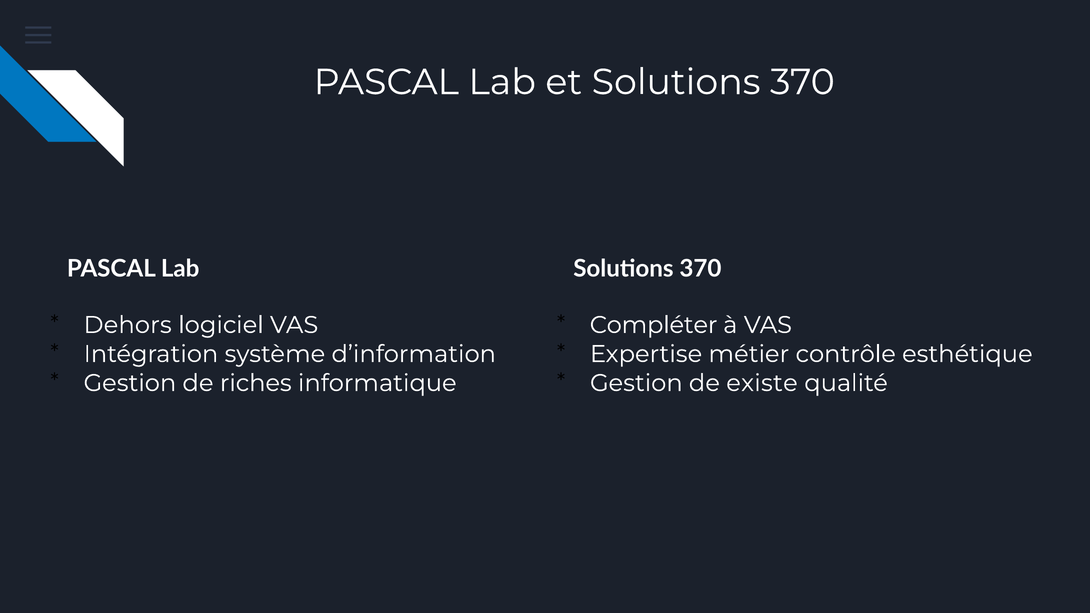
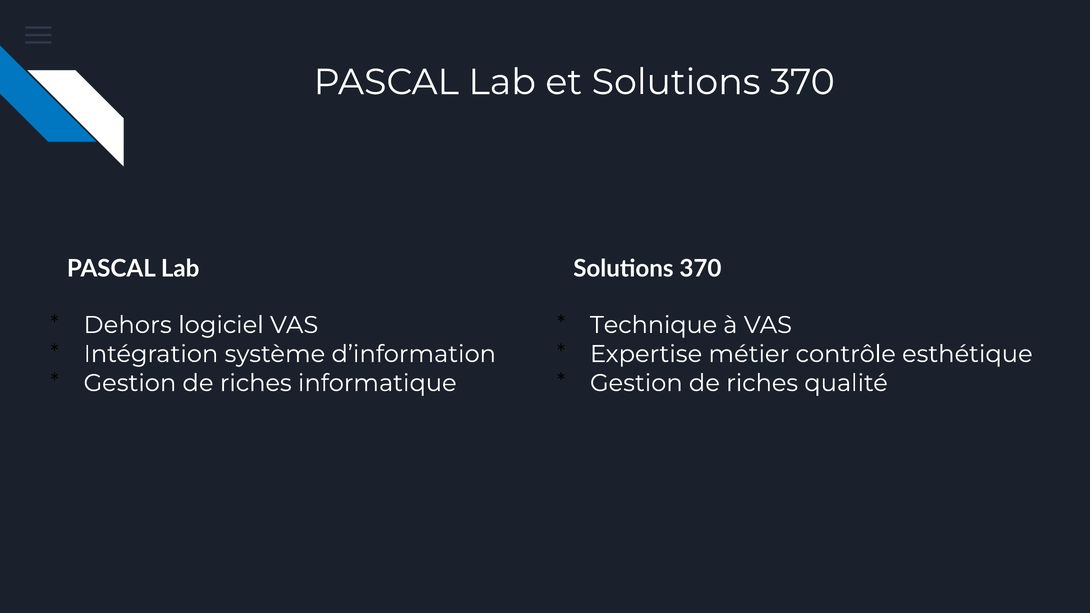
Compléter: Compléter -> Technique (654, 325)
existe: existe -> riches (762, 383)
